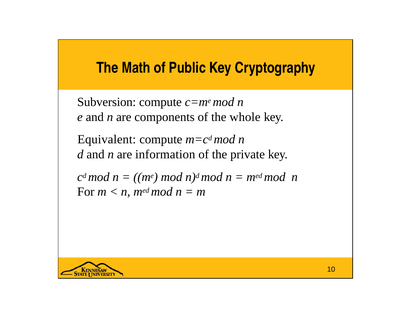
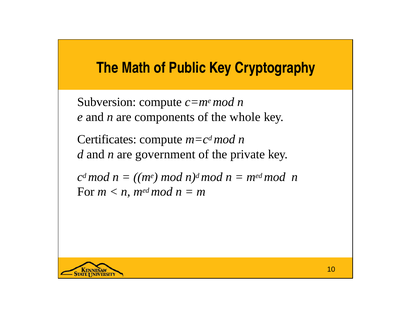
Equivalent: Equivalent -> Certificates (107, 139)
information: information -> government (165, 154)
